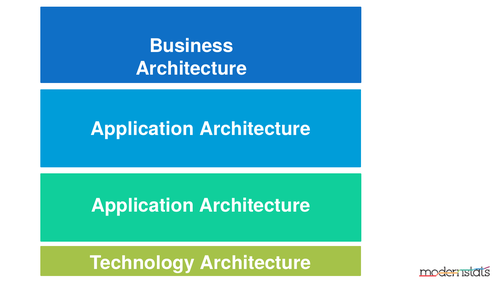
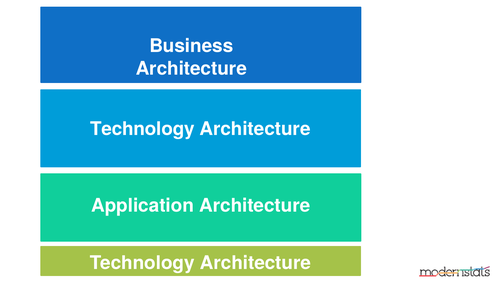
Application: Application -> Technology (142, 129)
